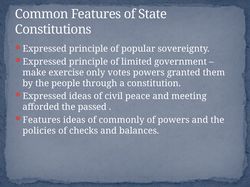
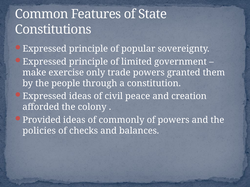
votes: votes -> trade (119, 73)
meeting: meeting -> creation (189, 96)
passed: passed -> colony (92, 107)
Features: Features -> Provided (42, 120)
